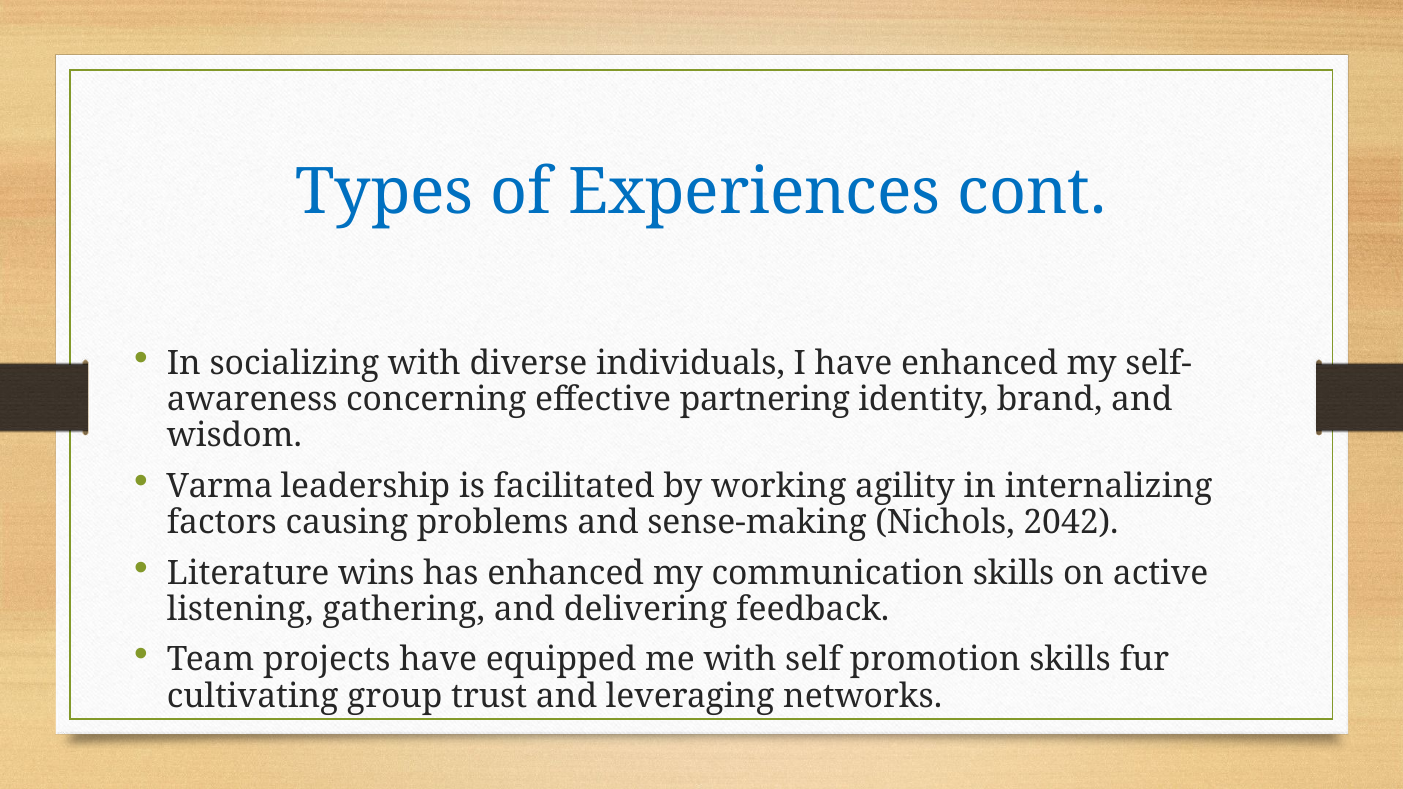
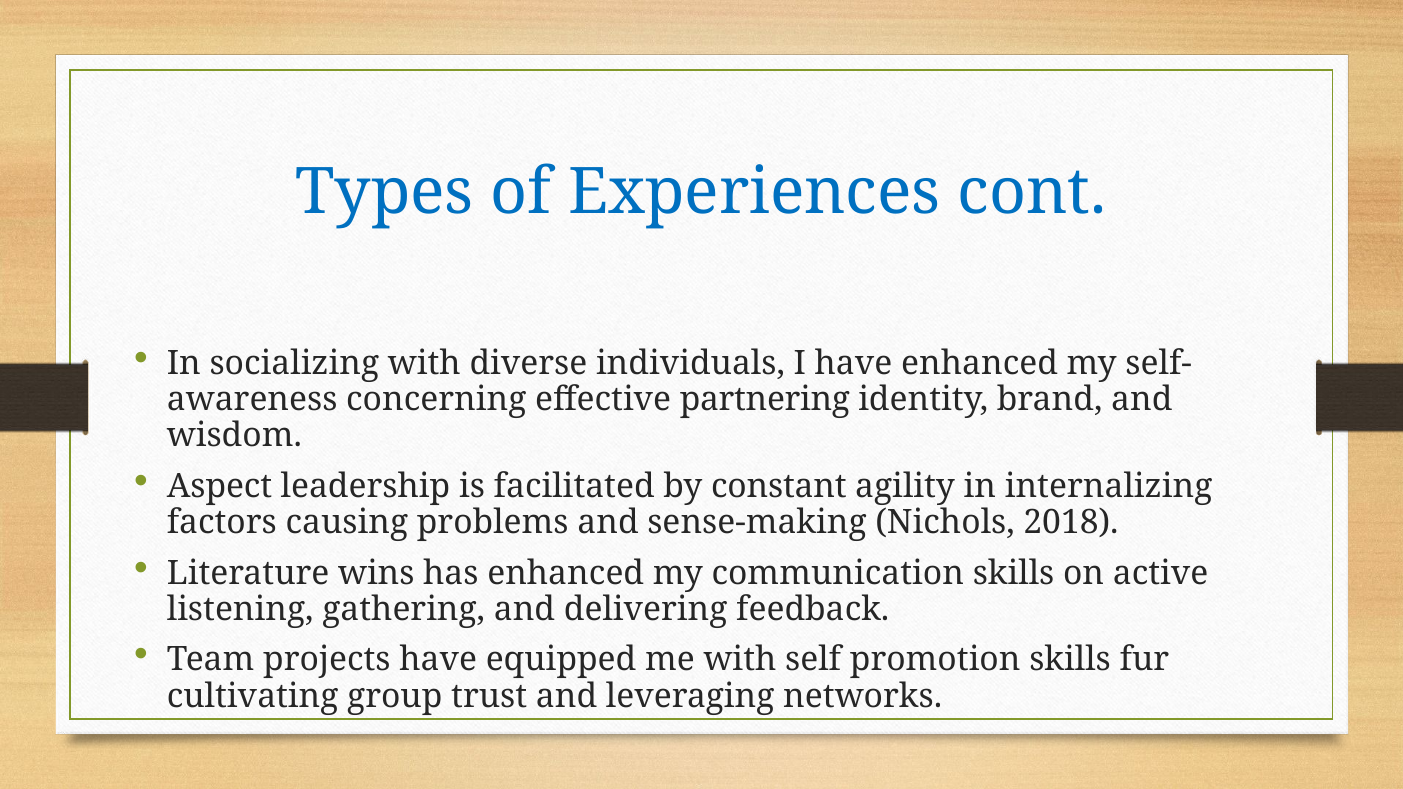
Varma: Varma -> Aspect (220, 486)
working: working -> constant (779, 486)
2042: 2042 -> 2018 (1071, 523)
